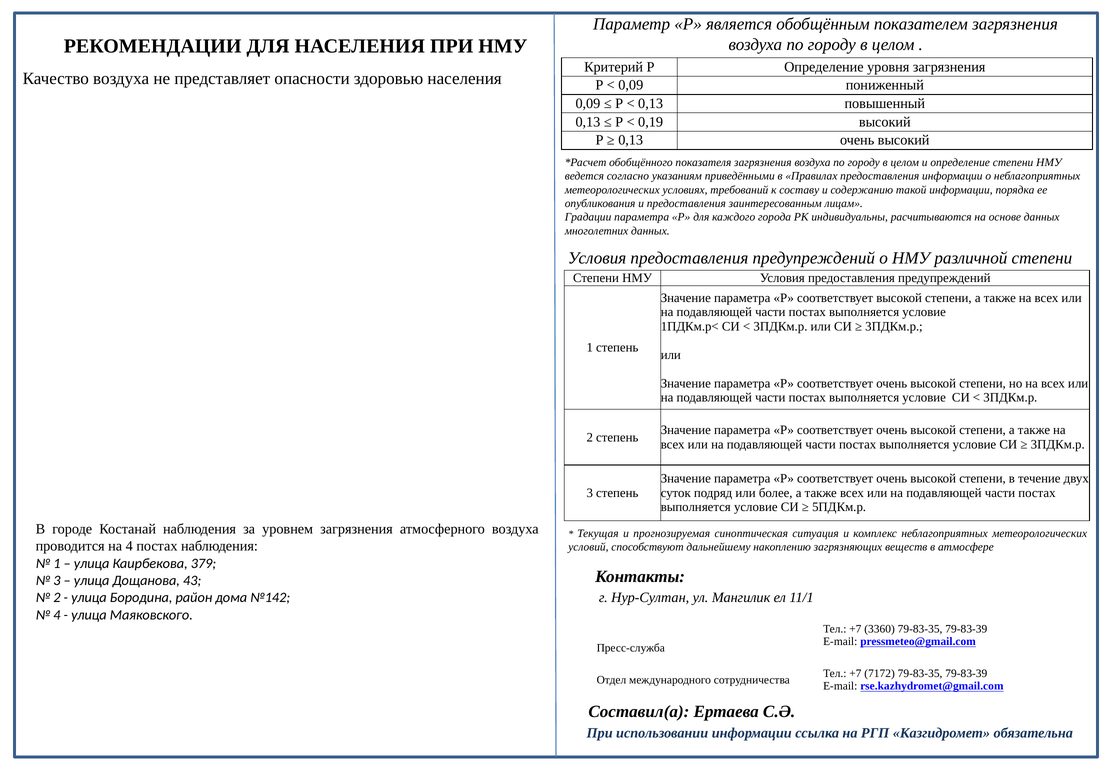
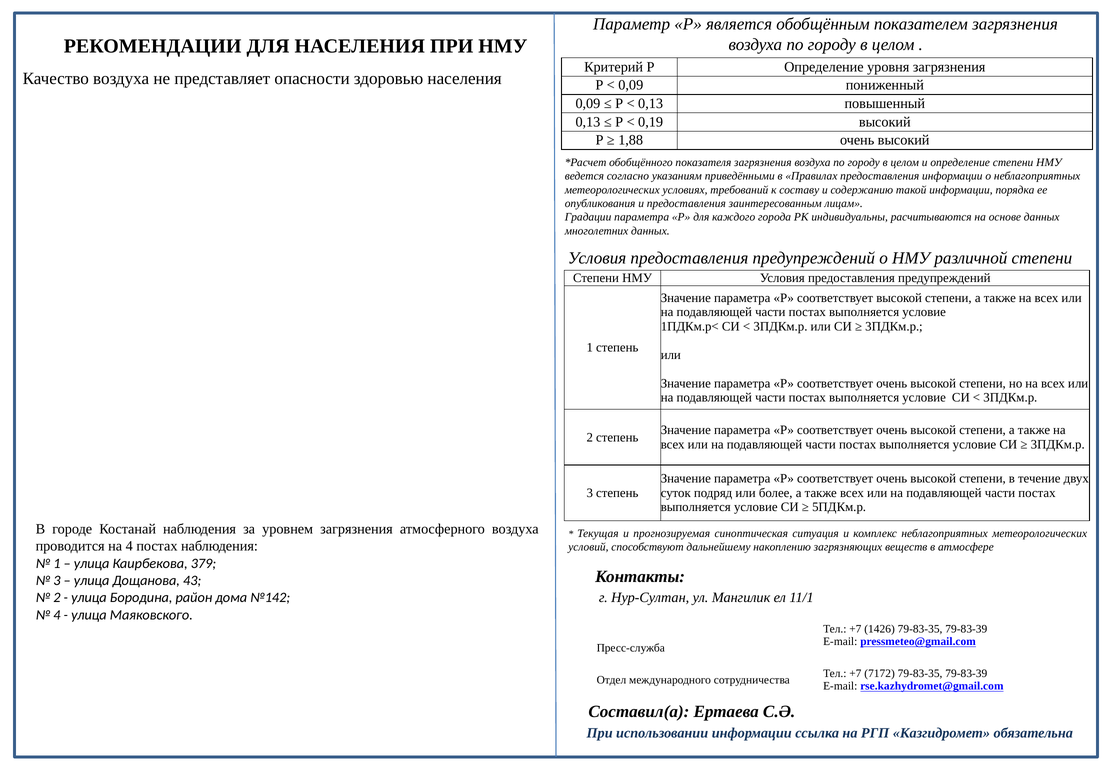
0,13: 0,13 -> 1,88 (631, 140)
3360: 3360 -> 1426 (880, 629)
